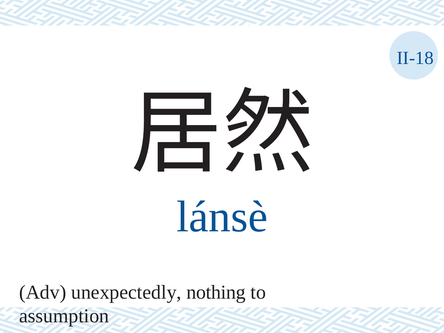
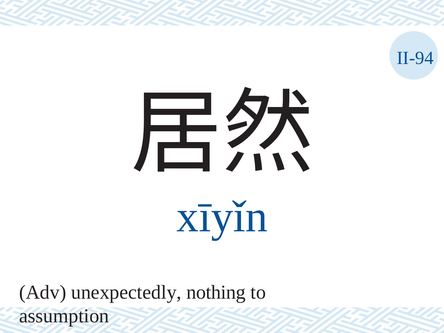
II-18: II-18 -> II-94 (415, 58)
lánsè: lánsè -> xīyǐn (222, 217)
